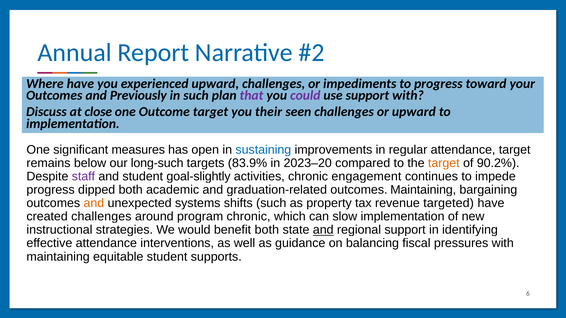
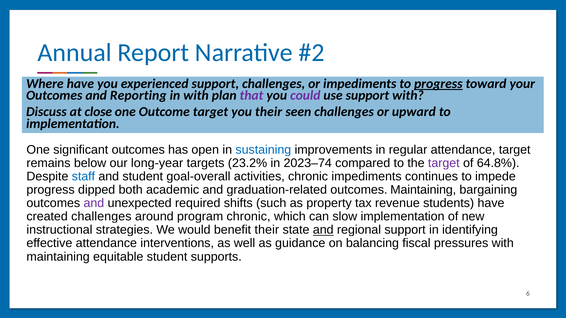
experienced upward: upward -> support (215, 84)
progress underline: none -> present (438, 84)
Previously: Previously -> Reporting (138, 96)
in such: such -> with (196, 96)
significant measures: measures -> outcomes (138, 150)
long-such: long-such -> long-year (157, 163)
83.9%: 83.9% -> 23.2% (248, 163)
2023–20: 2023–20 -> 2023–74 (308, 163)
target colour: orange -> purple (444, 163)
90.2%: 90.2% -> 64.8% (498, 163)
staff colour: purple -> blue (83, 177)
goal-slightly: goal-slightly -> goal-overall (198, 177)
chronic engagement: engagement -> impediments (367, 177)
and colour: orange -> purple (94, 203)
systems: systems -> required (198, 203)
targeted: targeted -> students (449, 203)
benefit both: both -> their (267, 230)
